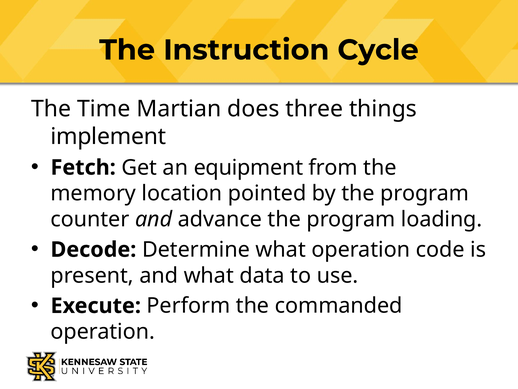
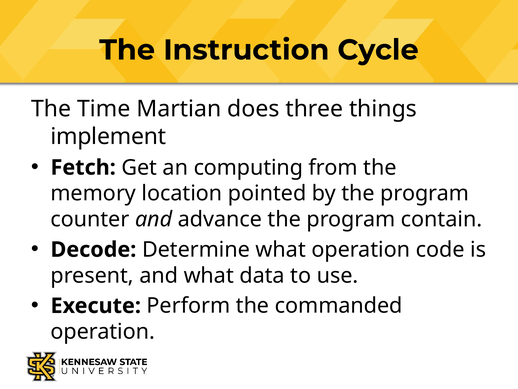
equipment: equipment -> computing (248, 167)
loading: loading -> contain (442, 219)
